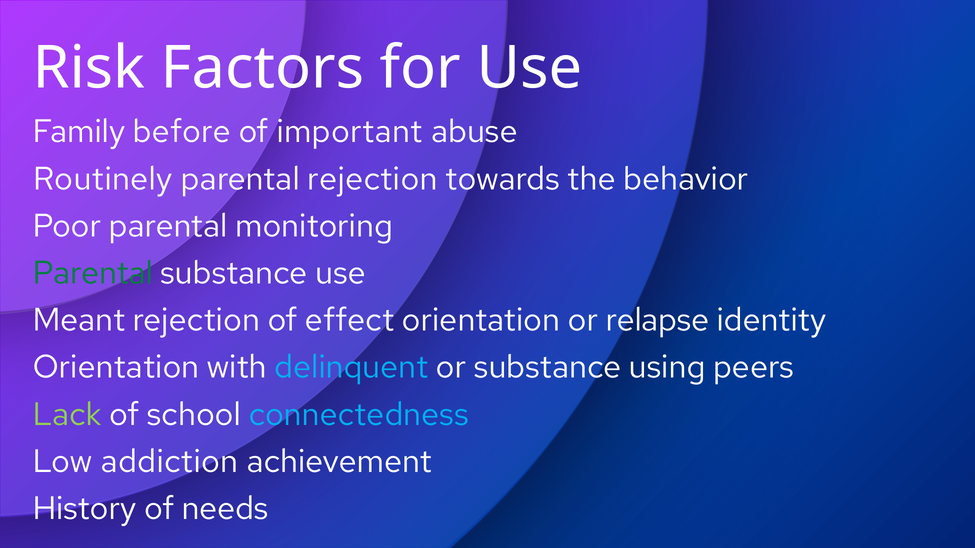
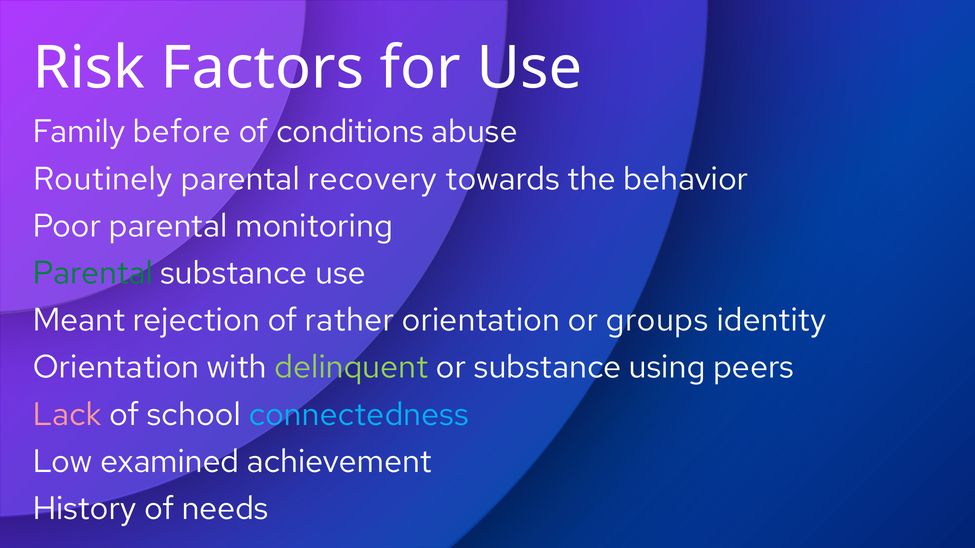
important: important -> conditions (350, 132)
parental rejection: rejection -> recovery (372, 179)
effect: effect -> rather (350, 320)
relapse: relapse -> groups (657, 320)
delinquent colour: light blue -> light green (351, 368)
Lack colour: light green -> pink (67, 415)
addiction: addiction -> examined (170, 462)
